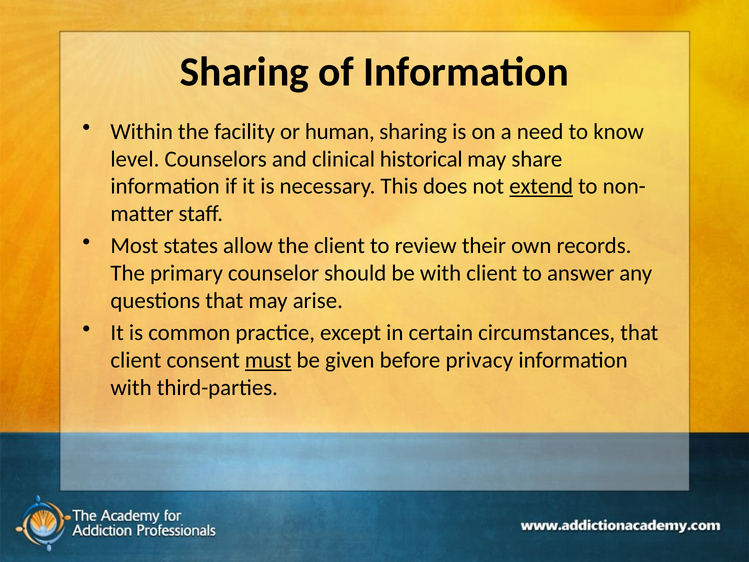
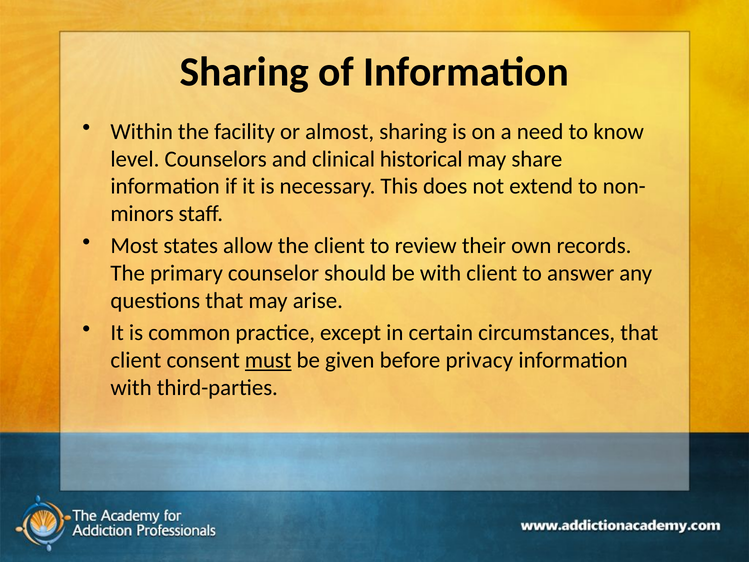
human: human -> almost (340, 131)
extend underline: present -> none (541, 186)
matter: matter -> minors (142, 214)
